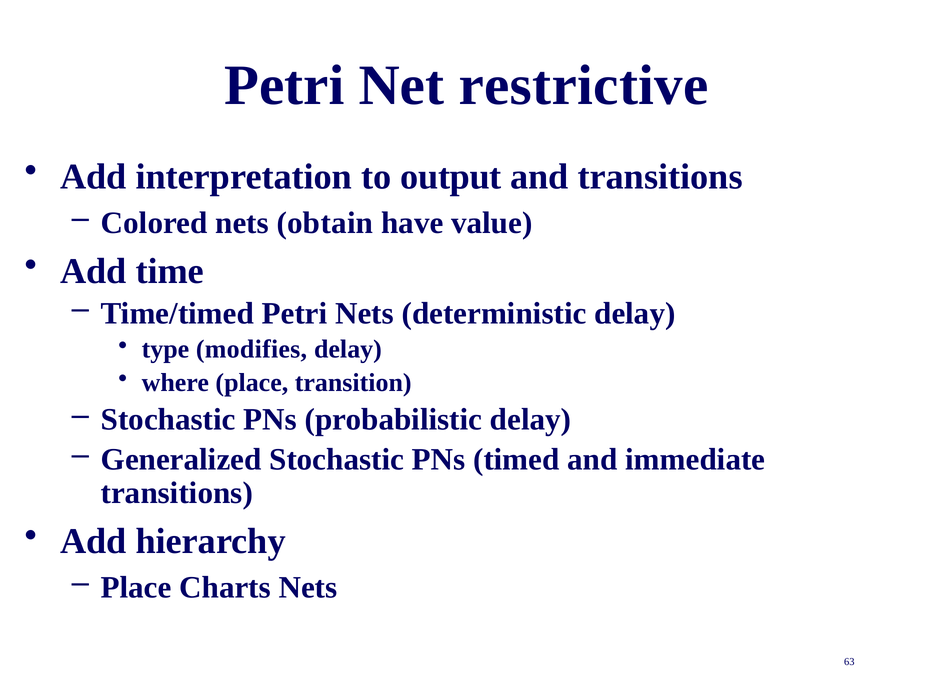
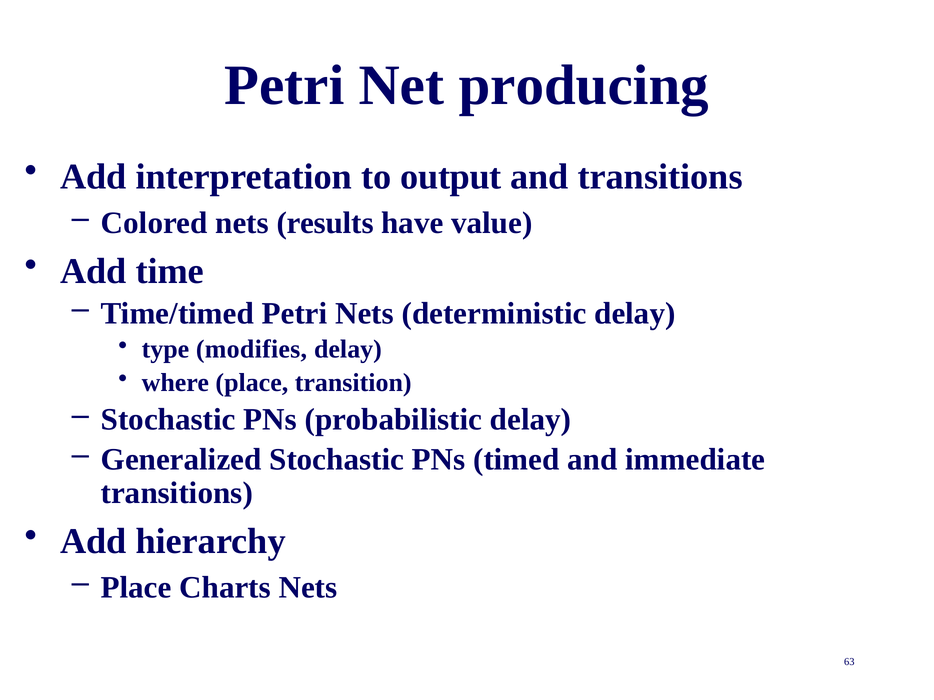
restrictive: restrictive -> producing (584, 86)
obtain: obtain -> results (325, 223)
